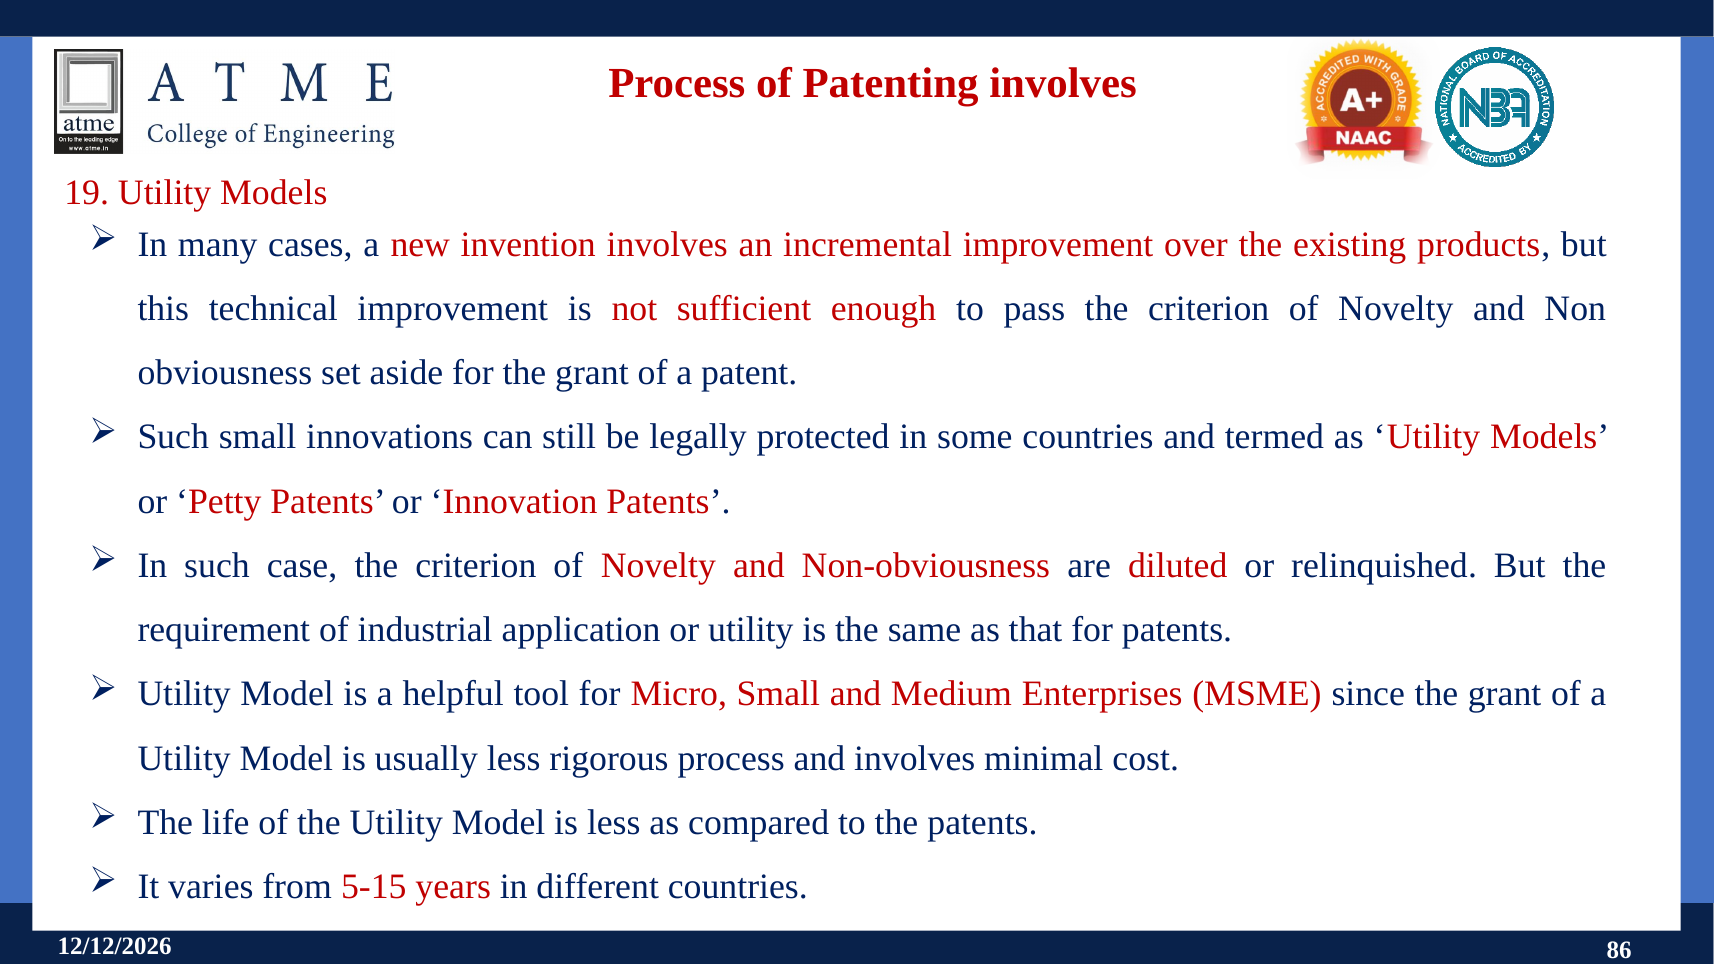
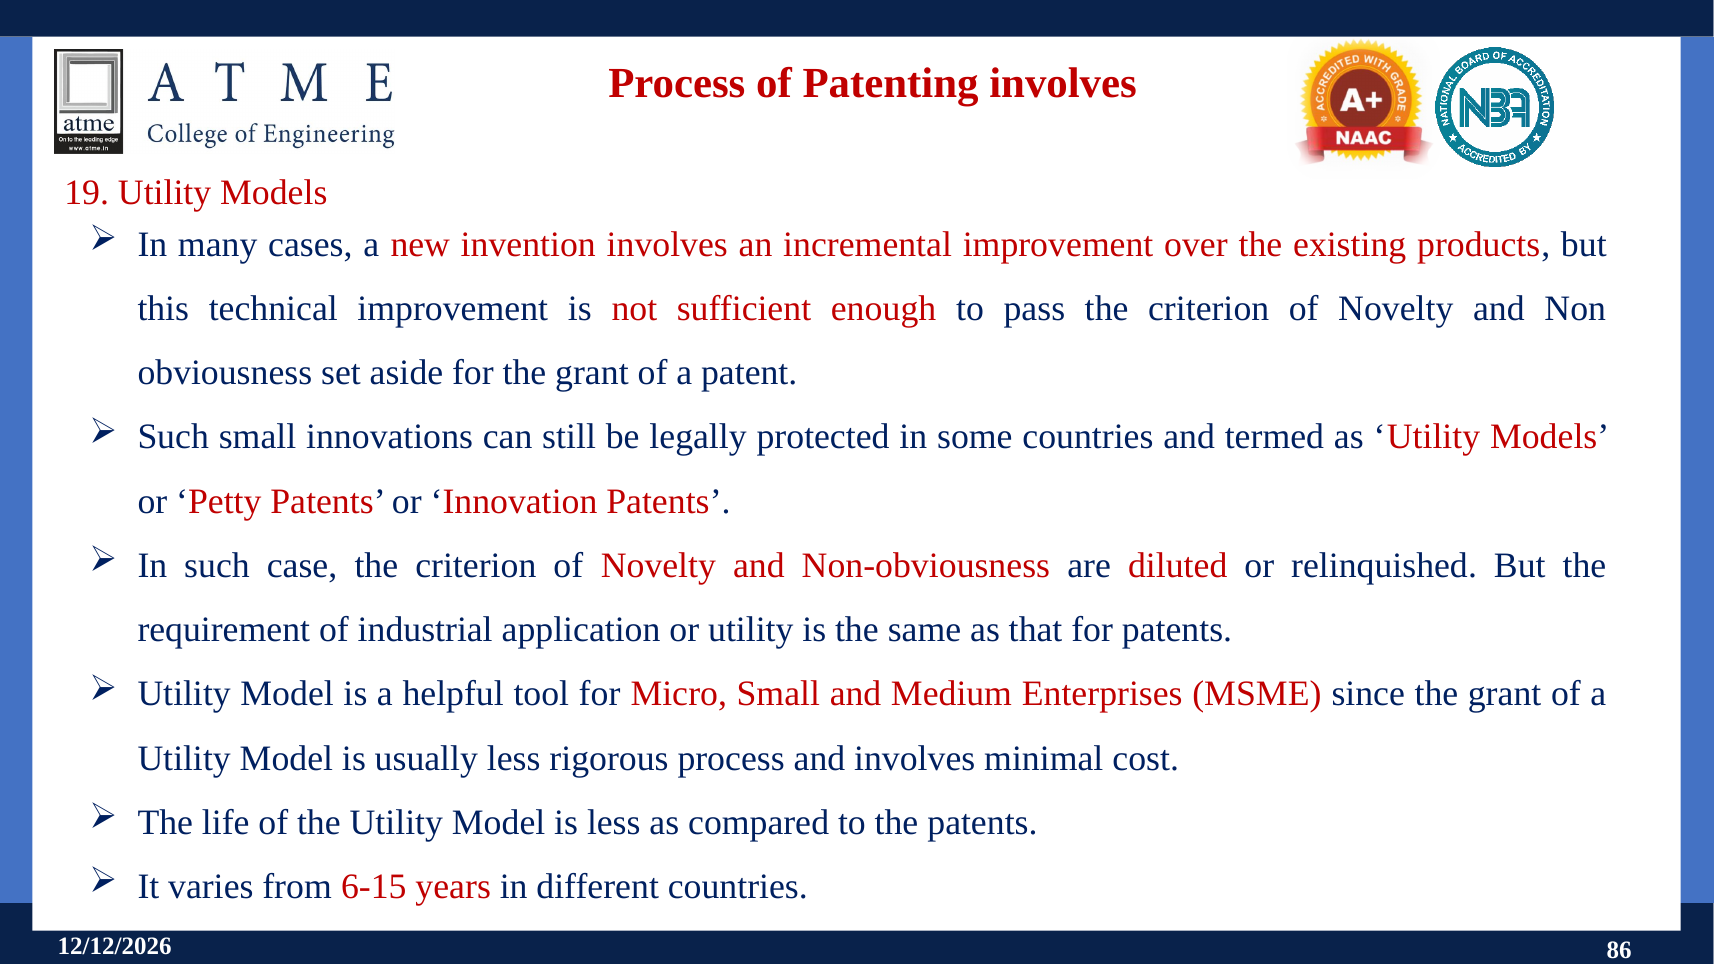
5-15: 5-15 -> 6-15 (374, 887)
